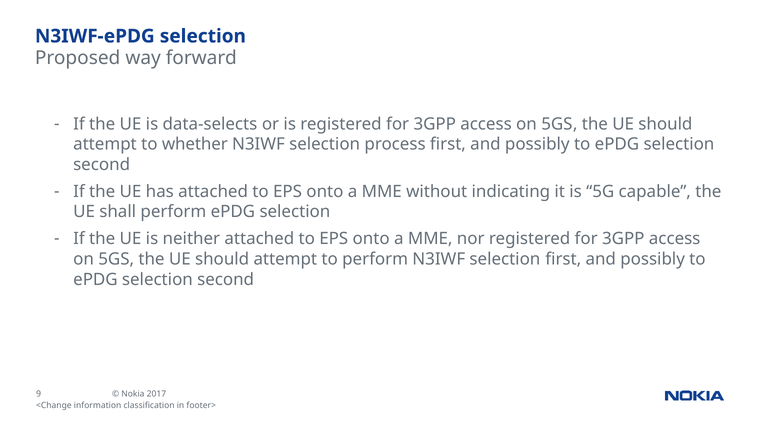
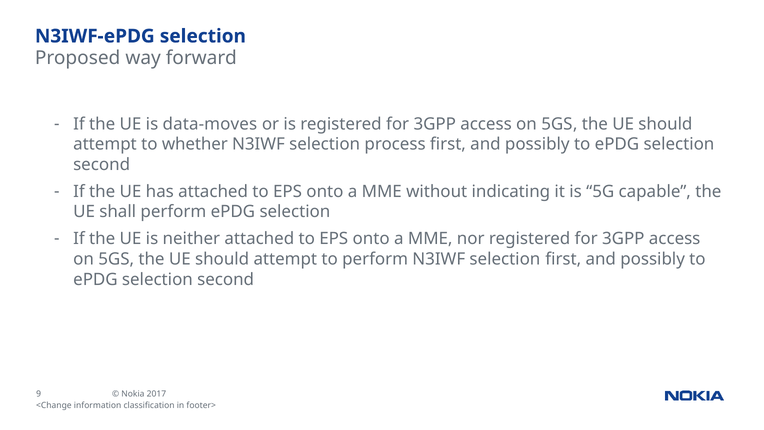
data-selects: data-selects -> data-moves (210, 124)
